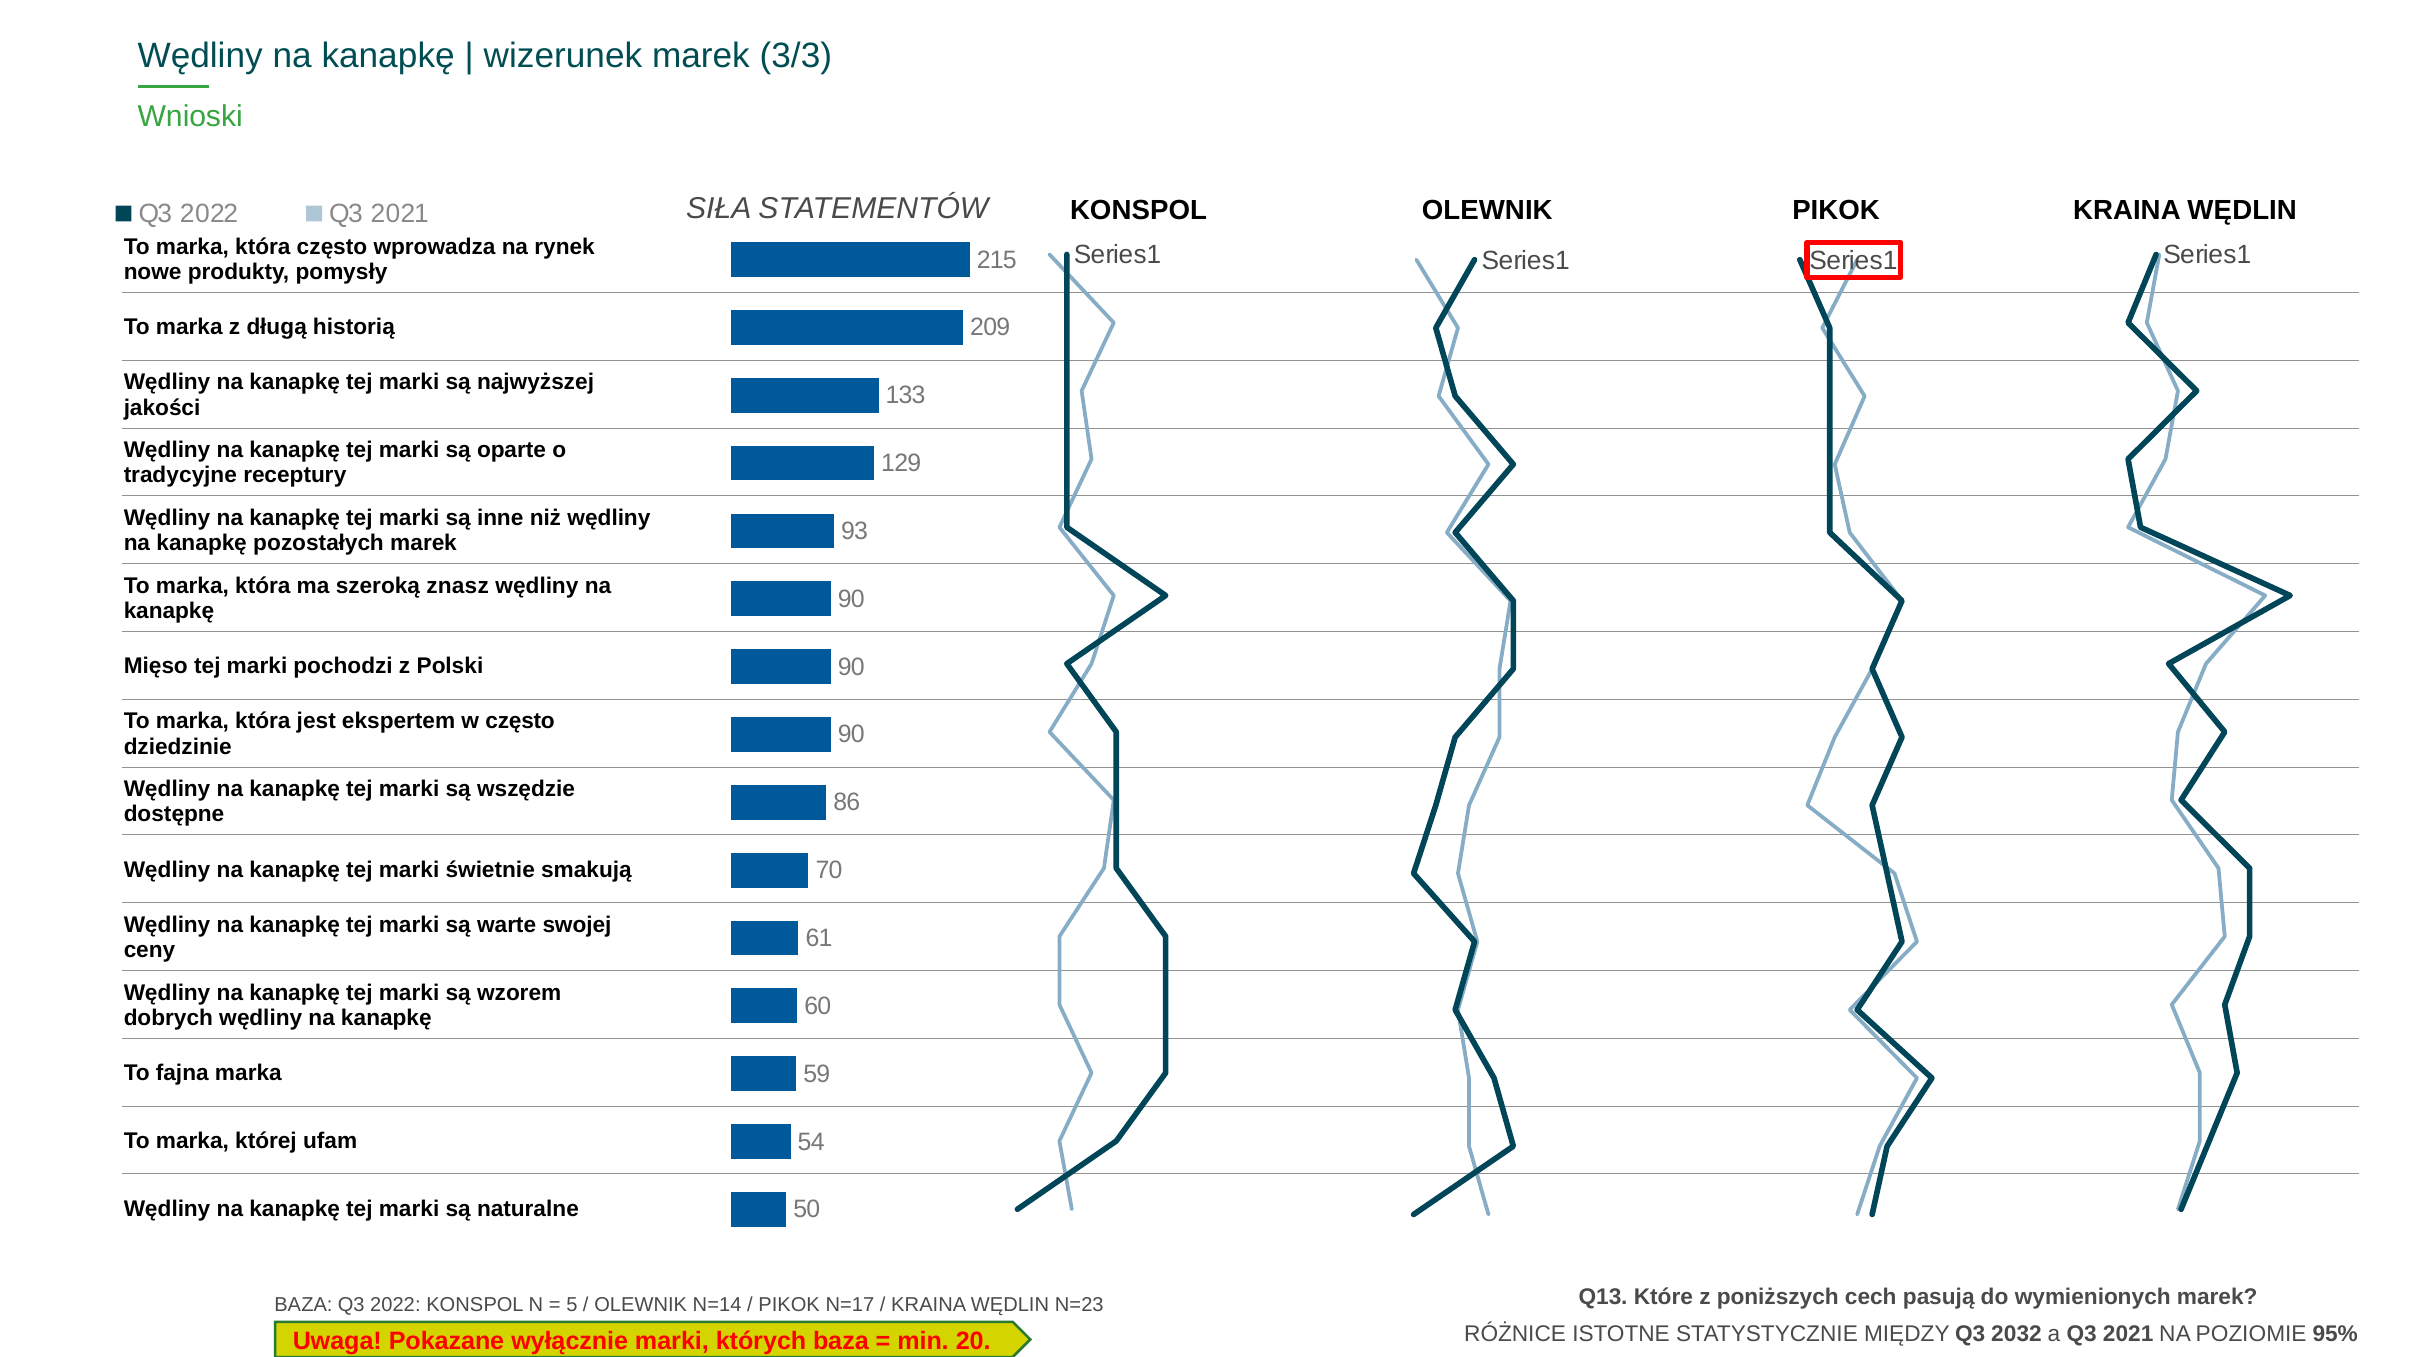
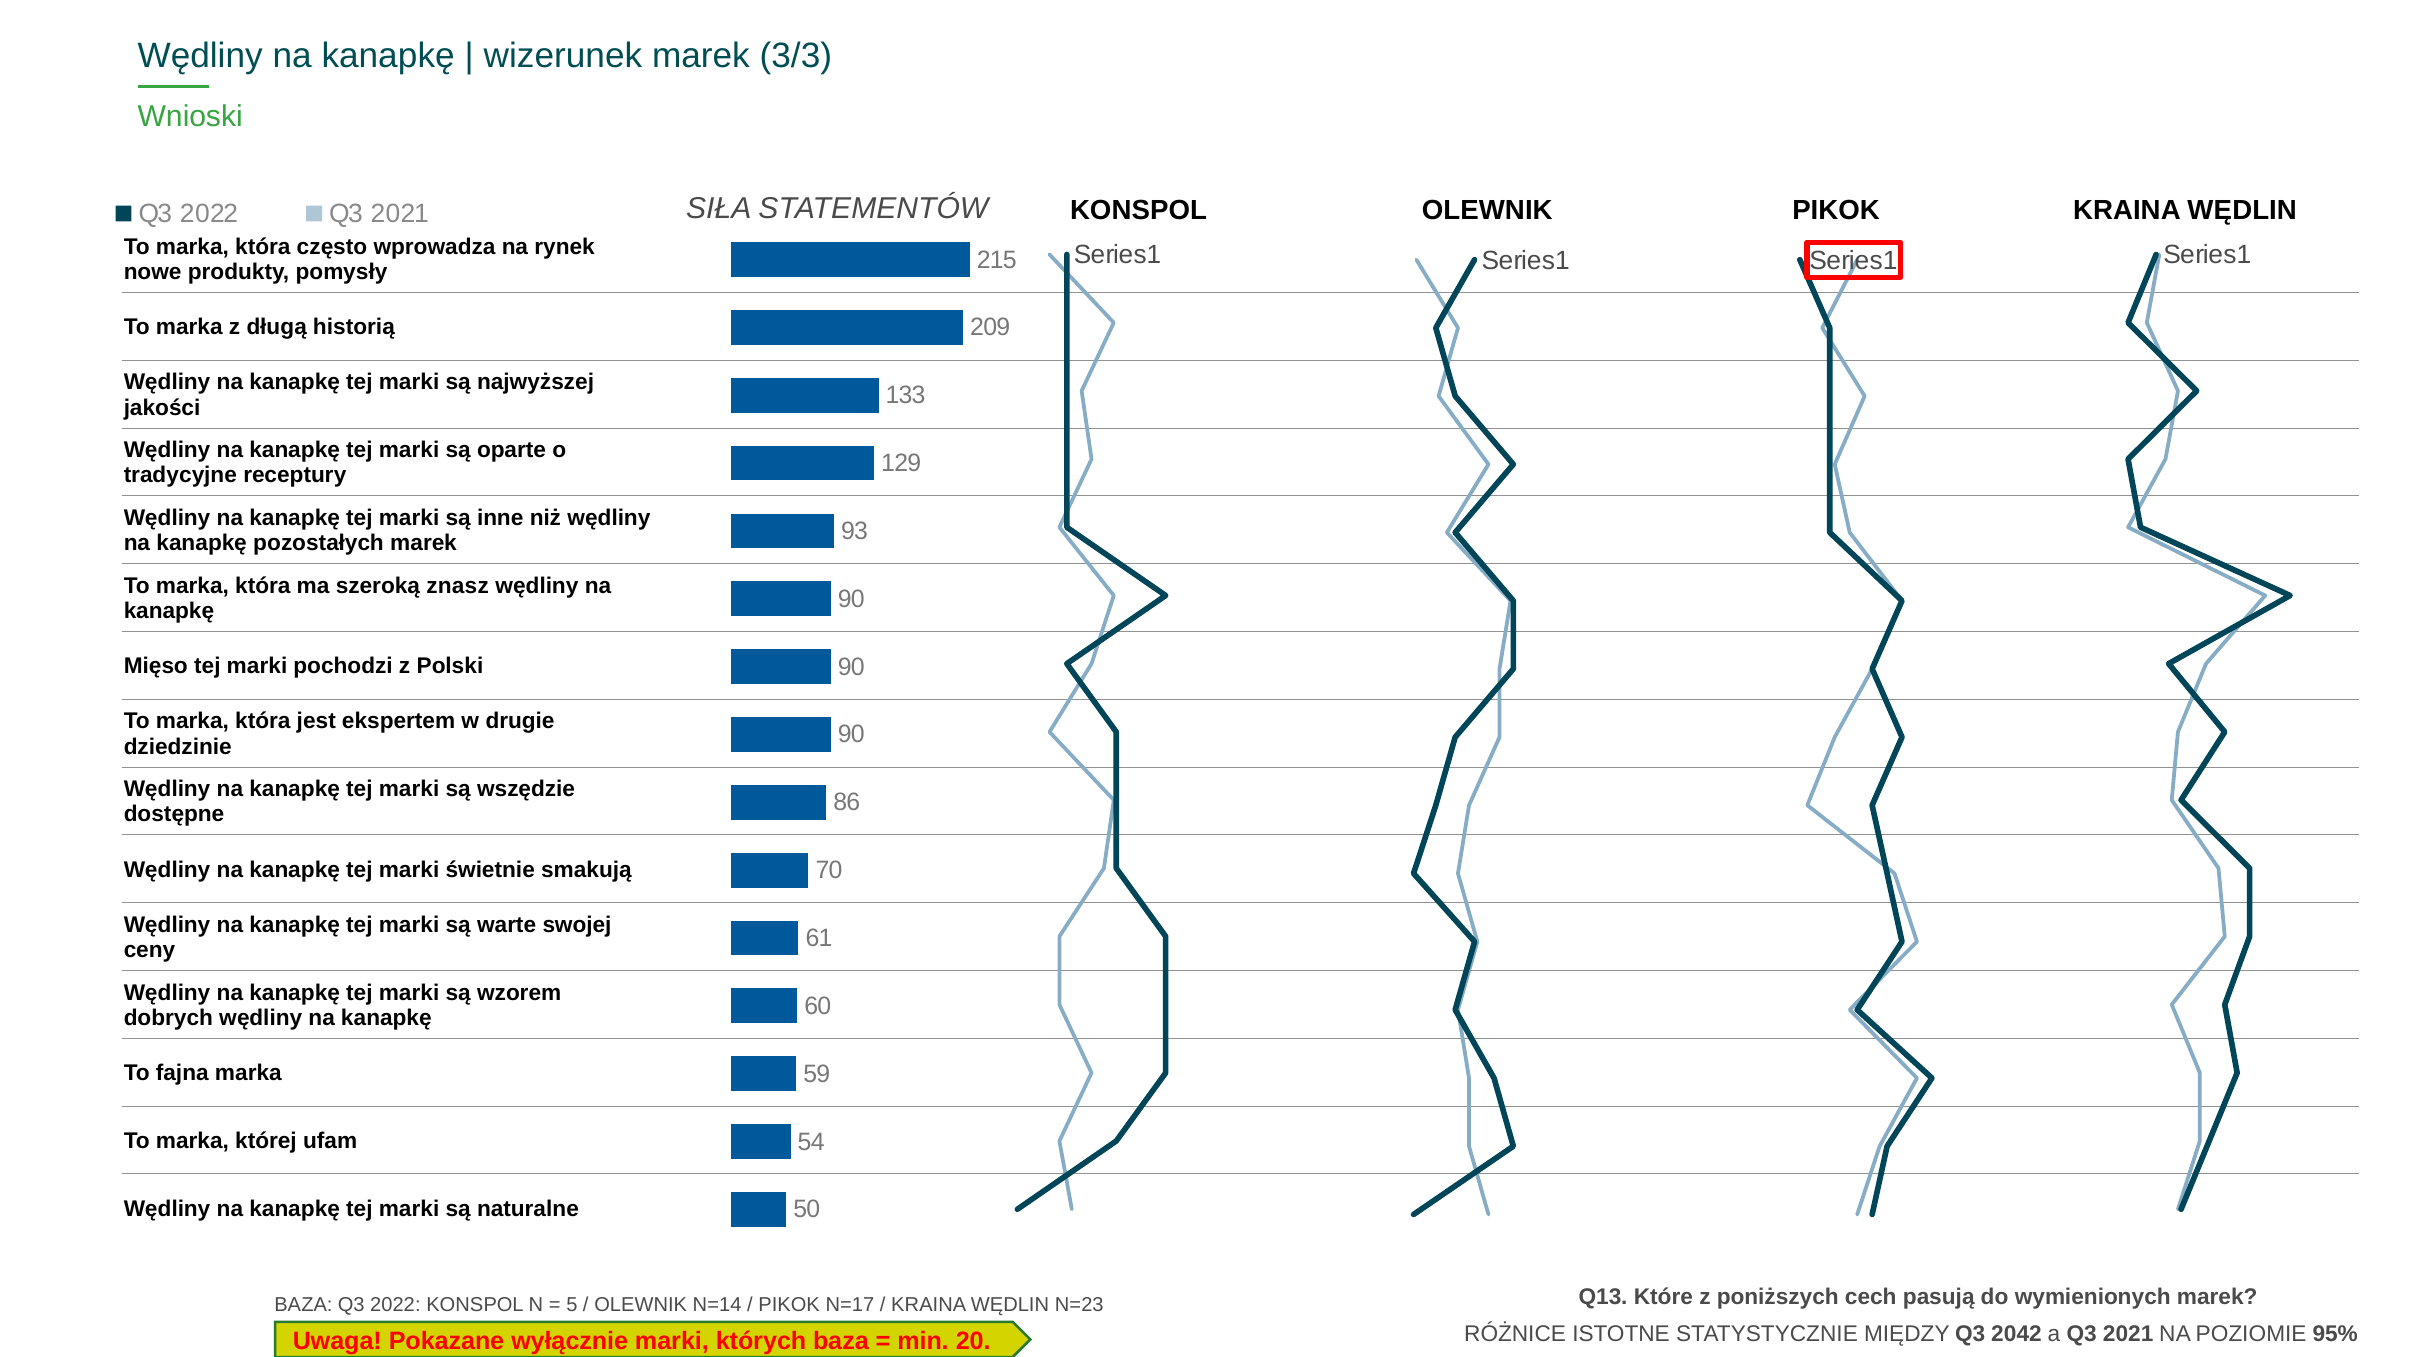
w często: często -> drugie (520, 721)
2032: 2032 -> 2042 (2016, 1335)
